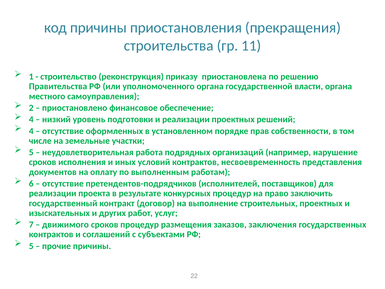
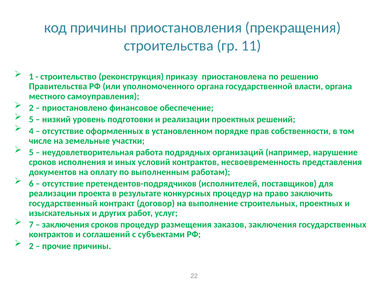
4: 4 -> 5 (31, 119)
движимого: движимого -> заключения (66, 224)
5: 5 -> 2 (31, 246)
